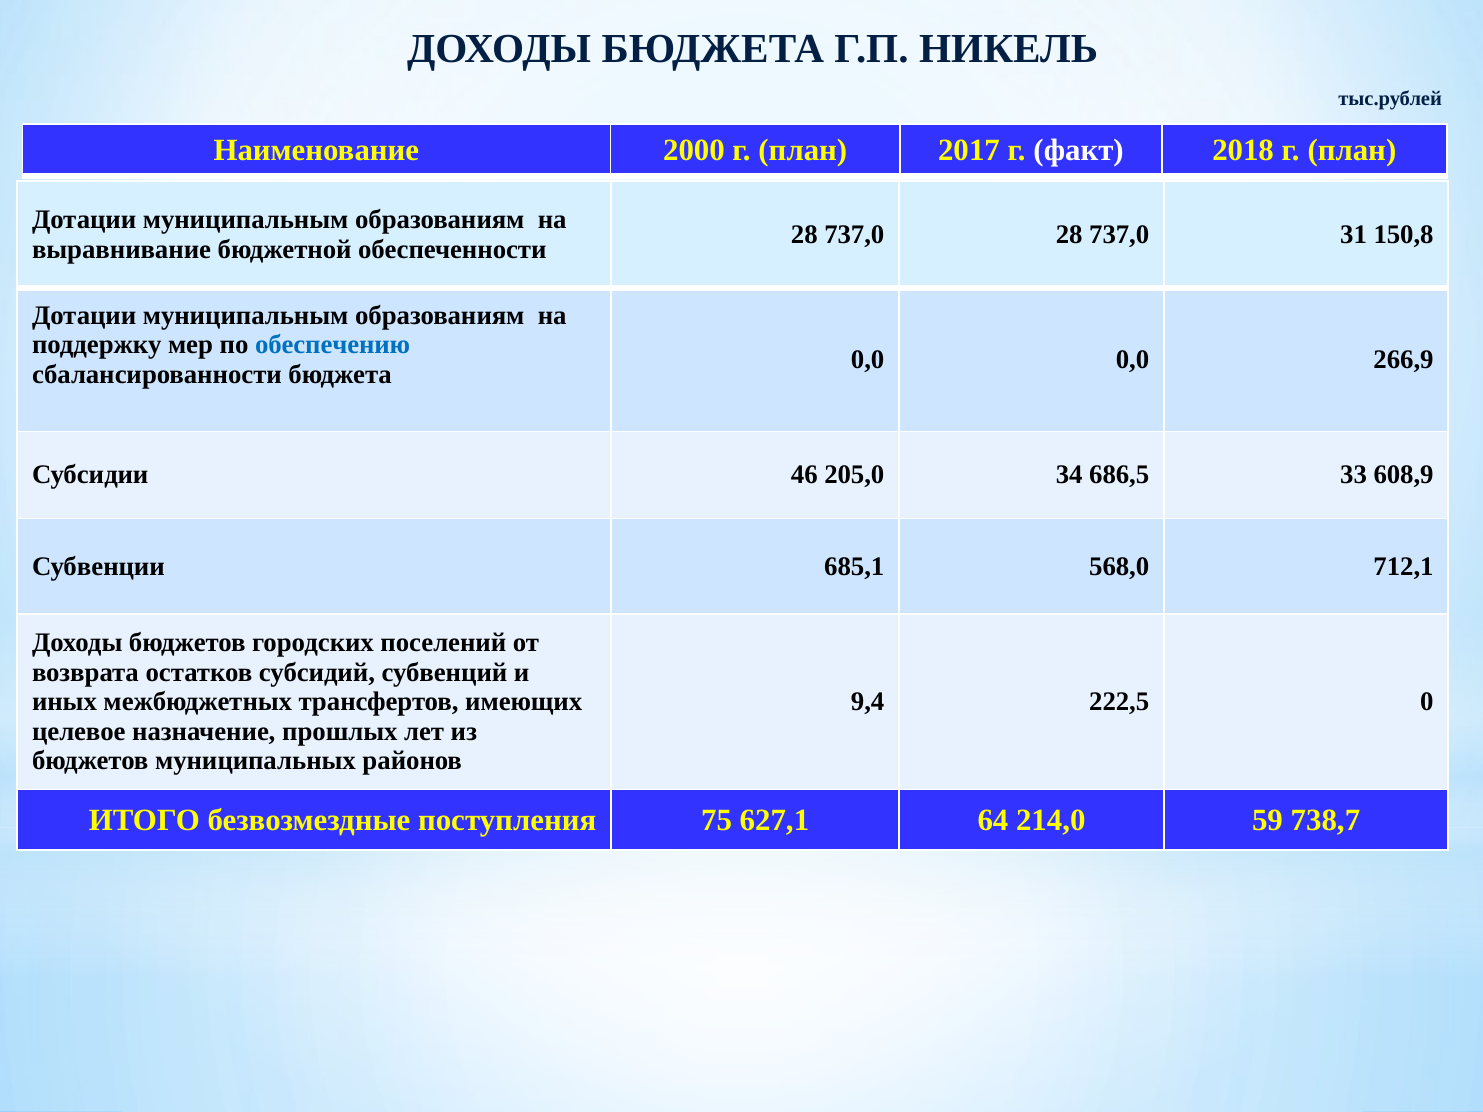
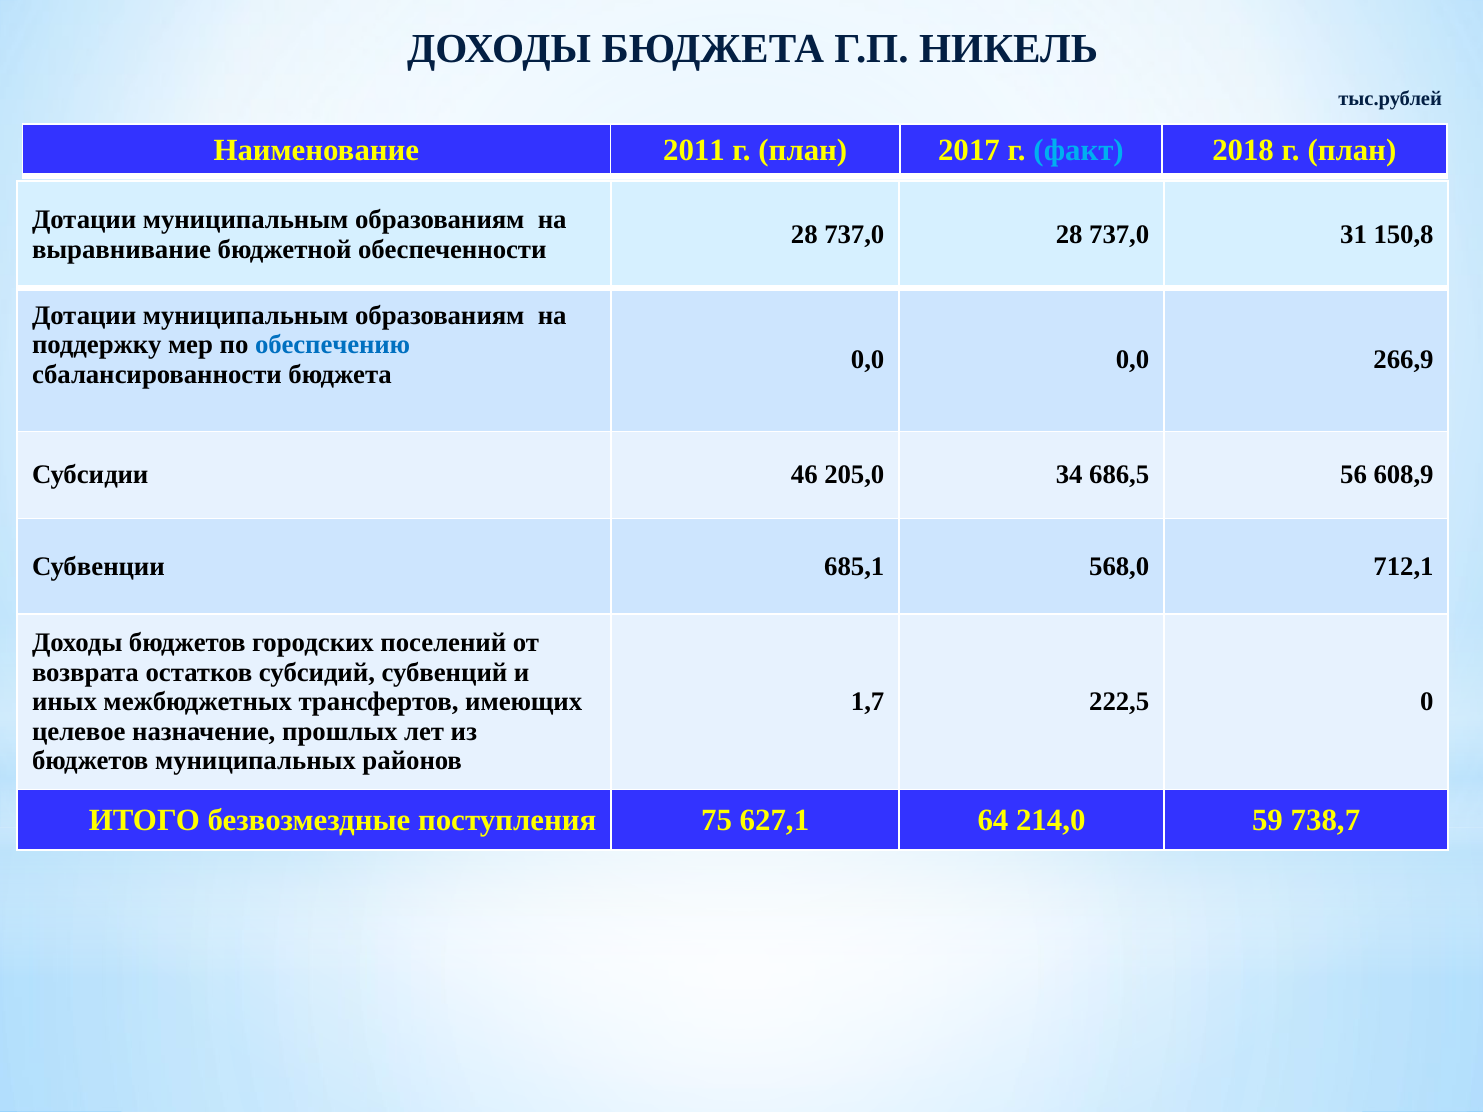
2000: 2000 -> 2011 (694, 150)
факт colour: white -> light blue (1079, 150)
33: 33 -> 56 (1354, 475)
9,4: 9,4 -> 1,7 (868, 702)
